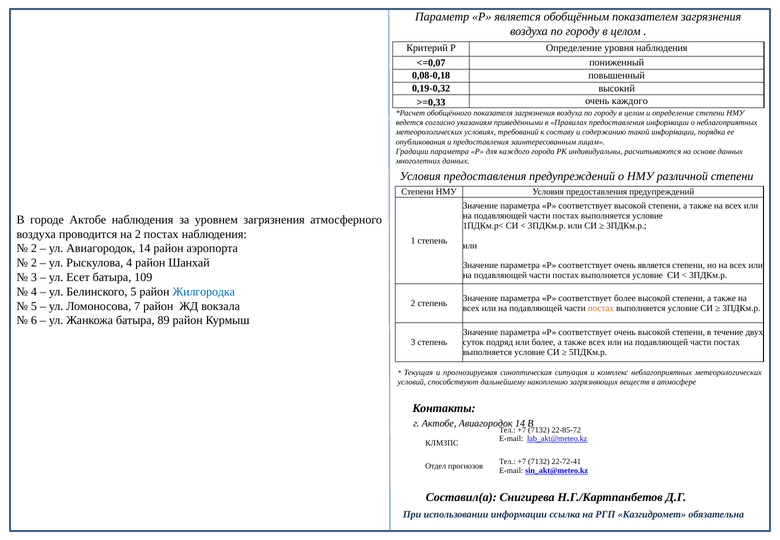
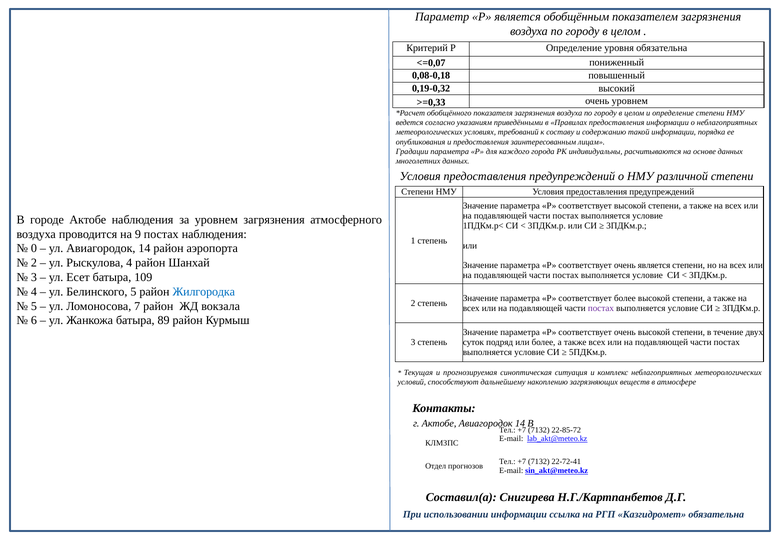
уровня наблюдения: наблюдения -> обязательна (662, 48)
очень каждого: каждого -> уровнем (630, 101)
на 2: 2 -> 9 (138, 234)
2: 2 -> 0 (34, 248)
постах colour: orange -> purple (601, 308)
